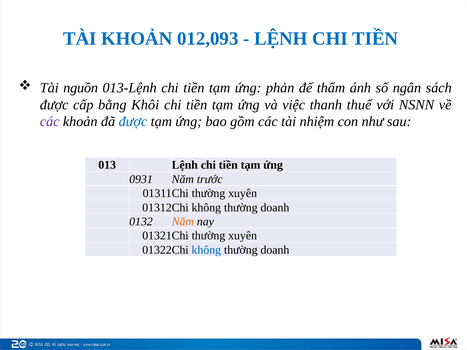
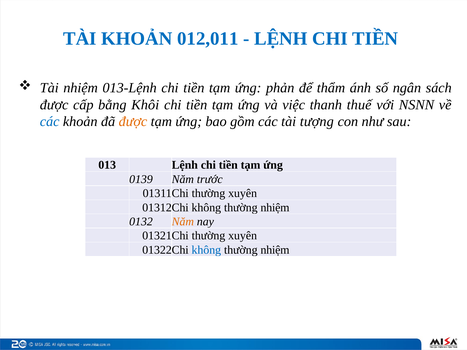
012,093: 012,093 -> 012,011 (208, 39)
Tài nguồn: nguồn -> nhiệm (81, 88)
các colour: purple -> blue (50, 122)
được colour: blue -> orange (133, 122)
nhiệm: nhiệm -> tượng (317, 122)
0931: 0931 -> 0139 (141, 179)
doanh: doanh -> nhiệm (275, 208)
doanh: doanh -> nhiệm (275, 250)
